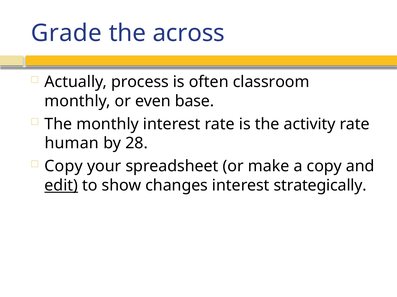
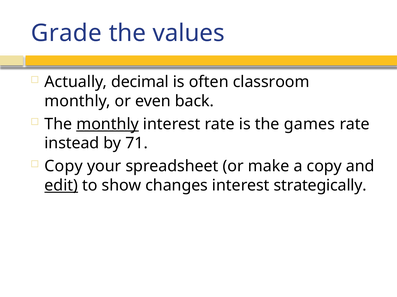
across: across -> values (189, 33)
process: process -> decimal (140, 82)
base: base -> back (194, 101)
monthly underline: none -> present (108, 124)
activity: activity -> games (309, 124)
human: human -> instead (72, 144)
28: 28 -> 71 (137, 144)
